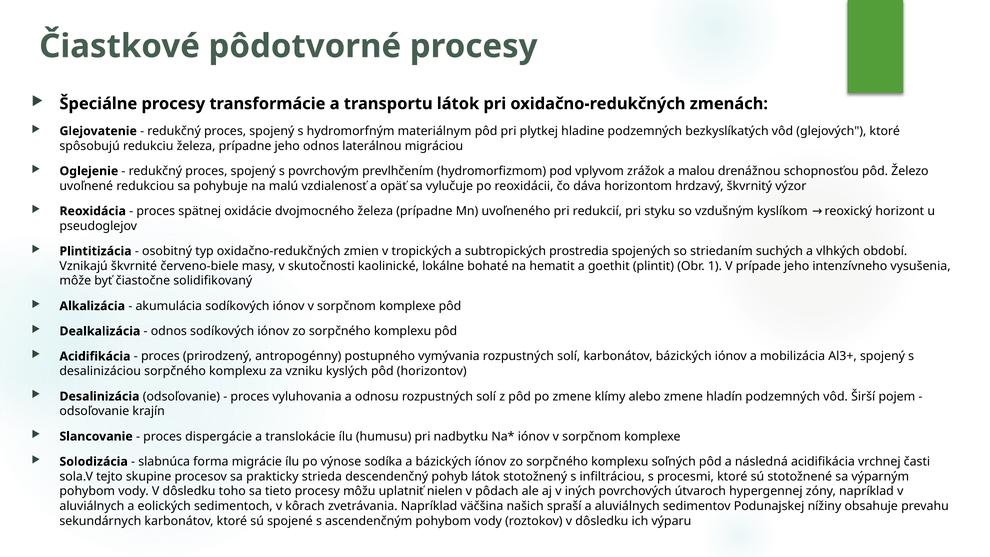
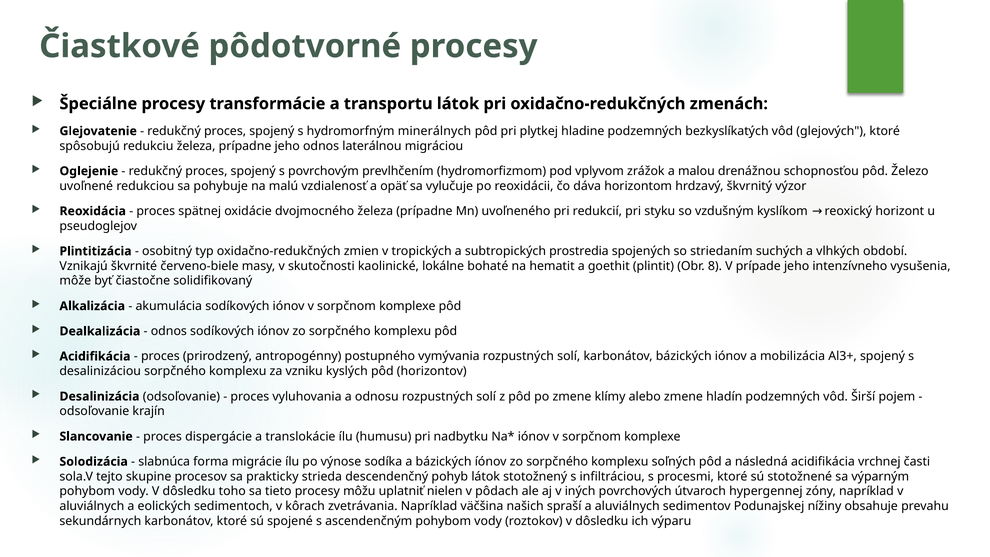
materiálnym: materiálnym -> minerálnych (435, 131)
1: 1 -> 8 (715, 266)
